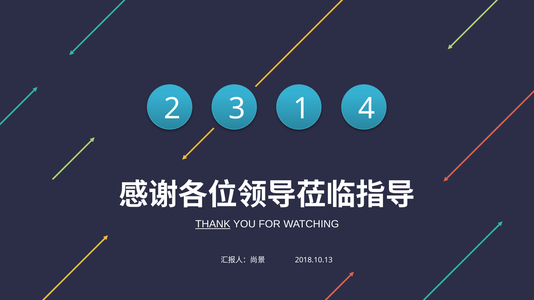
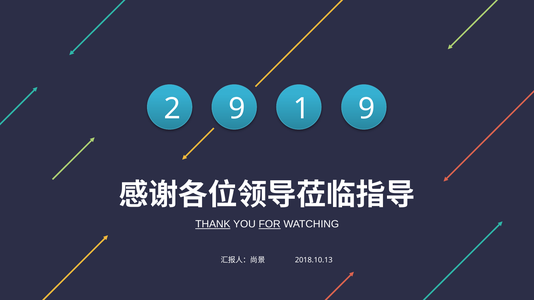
2 3: 3 -> 9 (237, 109)
1 4: 4 -> 9 (367, 109)
FOR underline: none -> present (270, 224)
